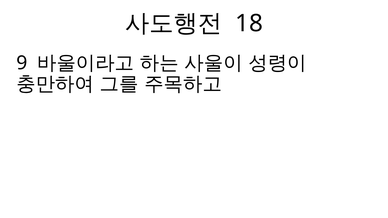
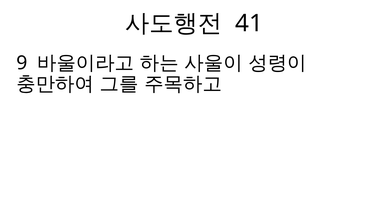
18: 18 -> 41 (249, 23)
